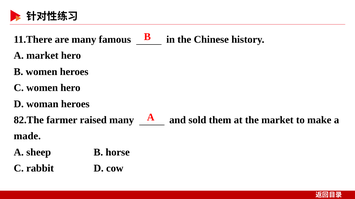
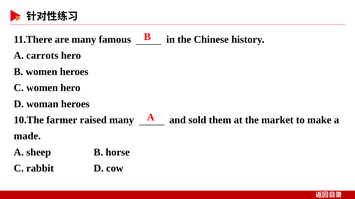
A market: market -> carrots (42, 56)
82.The: 82.The -> 10.The (29, 120)
